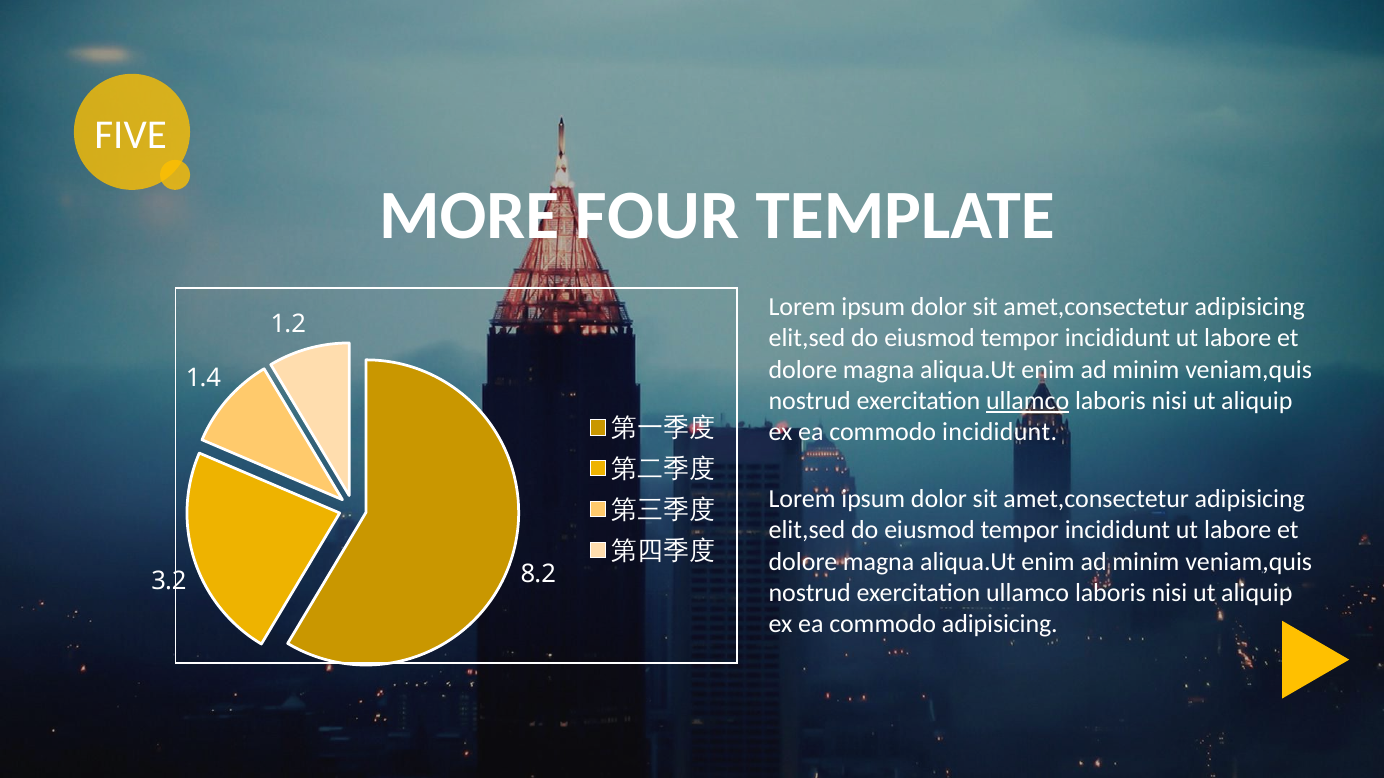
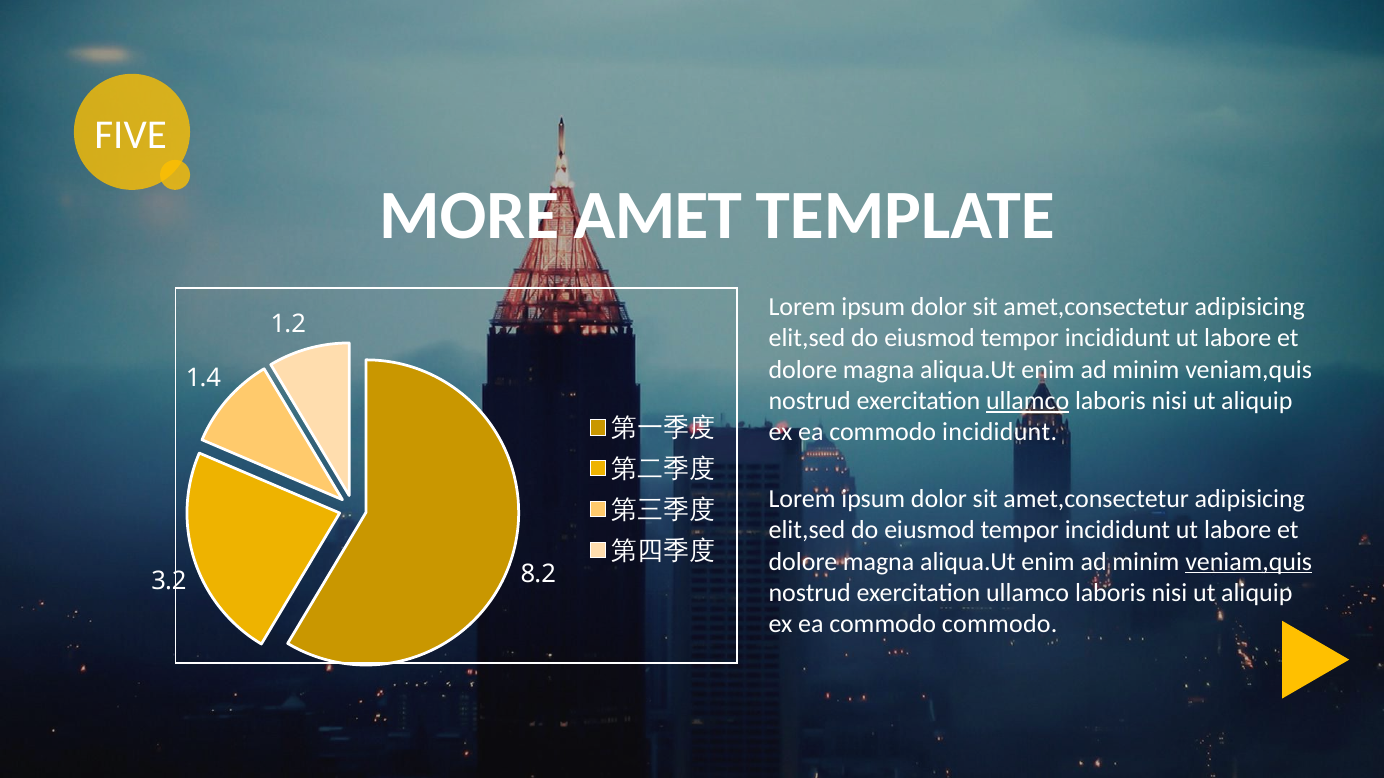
FOUR: FOUR -> AMET (658, 215)
veniam,quis underline: none -> present (1249, 562)
commodo adipisicing: adipisicing -> commodo (1000, 624)
